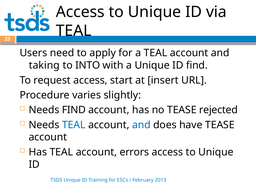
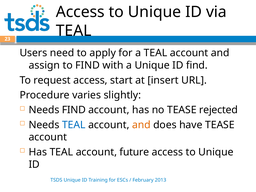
taking: taking -> assign (44, 65)
to INTO: INTO -> FIND (88, 65)
and colour: blue -> orange (141, 125)
errors: errors -> future (134, 152)
